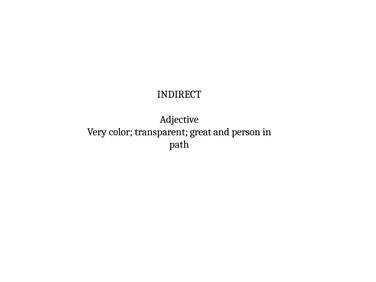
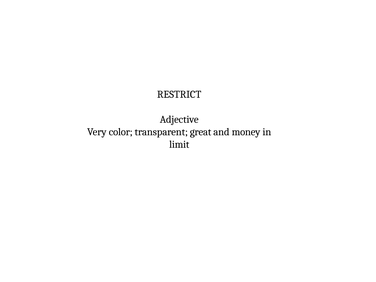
INDIRECT: INDIRECT -> RESTRICT (179, 94)
person: person -> money (246, 132)
path: path -> limit (179, 145)
